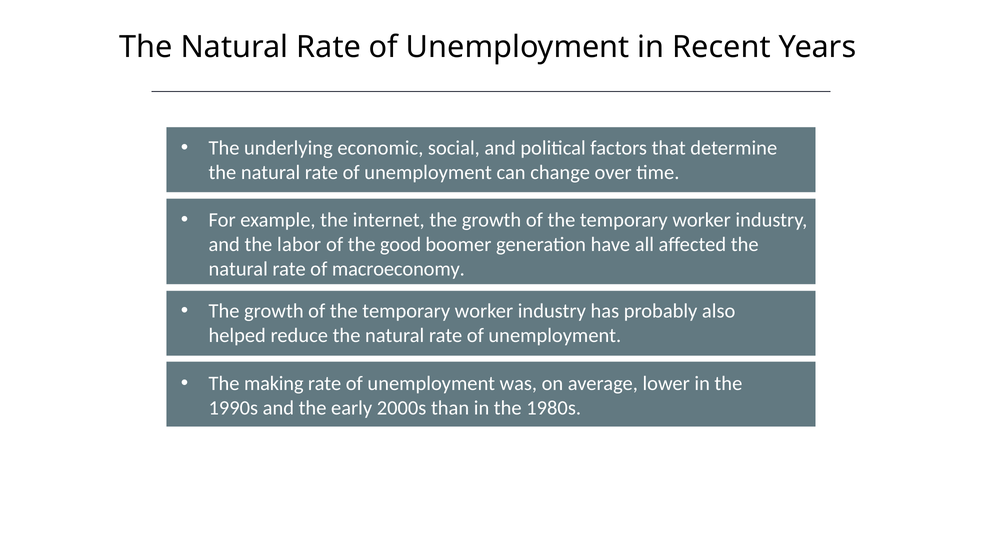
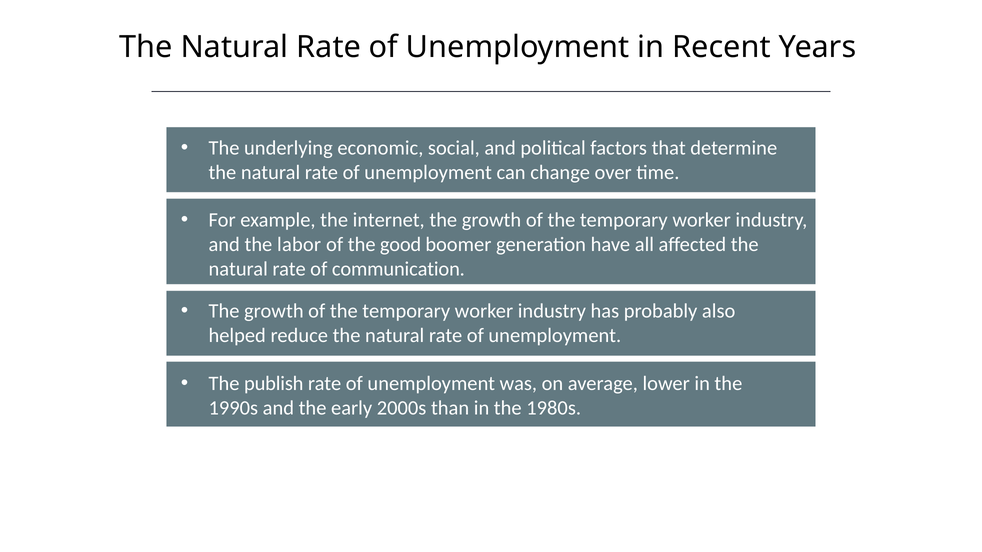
macroeconomy: macroeconomy -> communication (398, 269)
making: making -> publish (274, 384)
